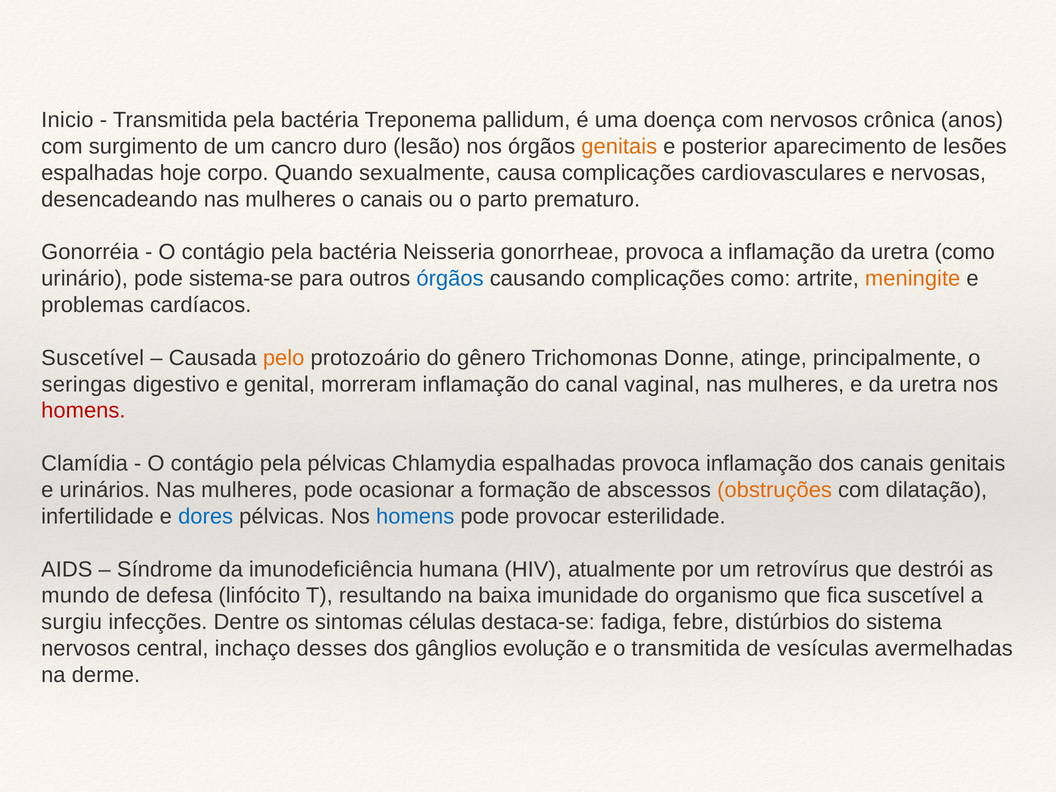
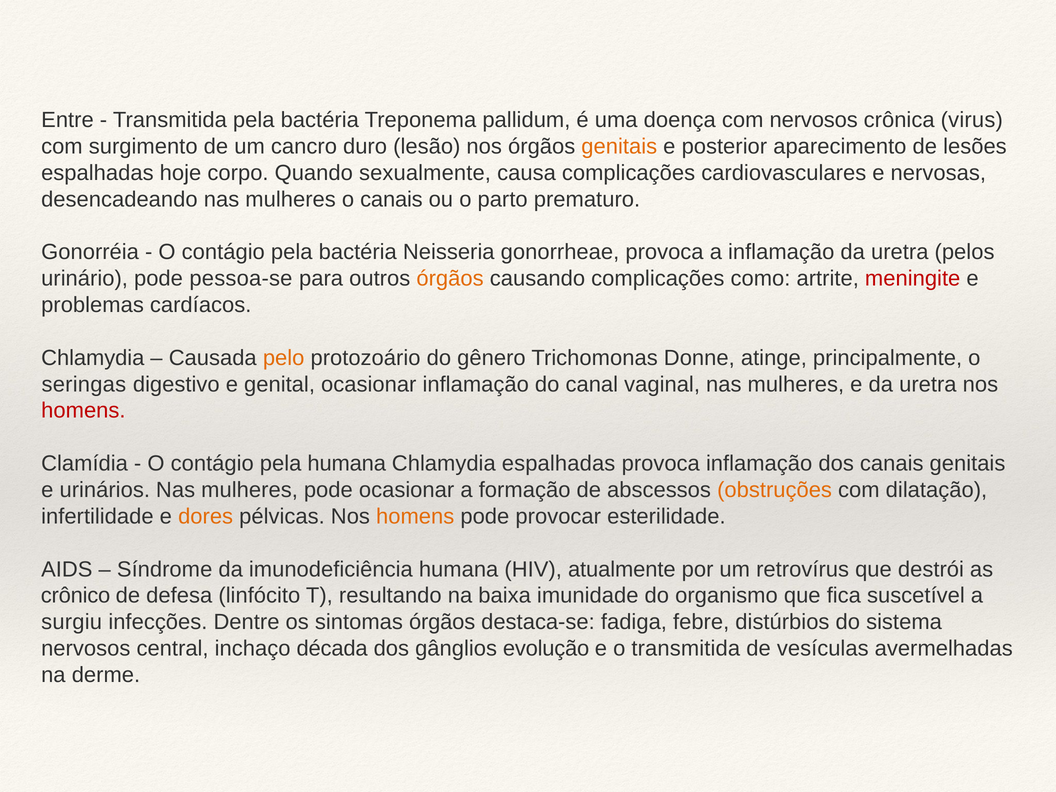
Inicio: Inicio -> Entre (67, 120)
anos: anos -> virus (972, 120)
uretra como: como -> pelos (965, 252)
sistema-se: sistema-se -> pessoa-se (241, 279)
órgãos colour: blue -> orange (450, 279)
meningite colour: orange -> red (913, 279)
Suscetível: Suscetível -> Chlamydia (93, 358)
genital morreram: morreram -> ocasionar (369, 384)
pela pélvicas: pélvicas -> humana (347, 464)
dores colour: blue -> orange (206, 516)
homens colour: blue -> orange (415, 516)
mundo: mundo -> crônico (76, 596)
sintomas células: células -> órgãos (442, 622)
desses: desses -> década (332, 649)
